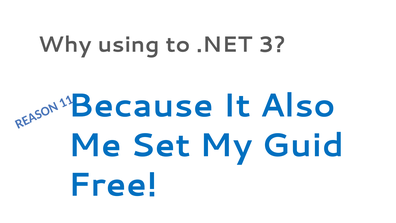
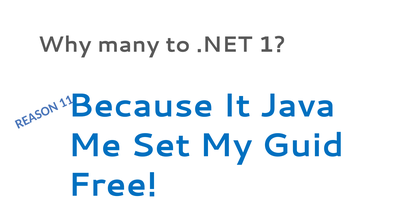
using: using -> many (129, 45)
.NET 3: 3 -> 1 (272, 45)
Also: Also -> Java (298, 106)
